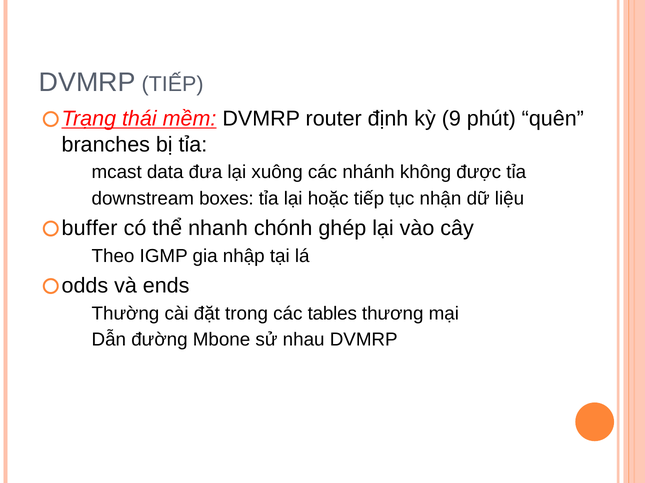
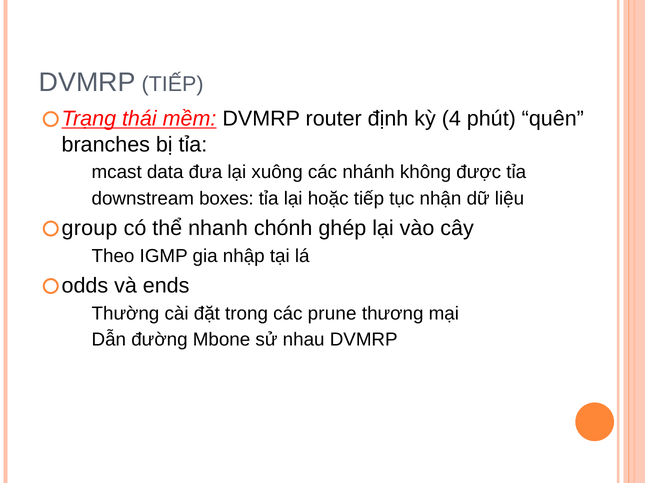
9: 9 -> 4 (451, 119)
buffer: buffer -> group (90, 229)
tables: tables -> prune (332, 314)
